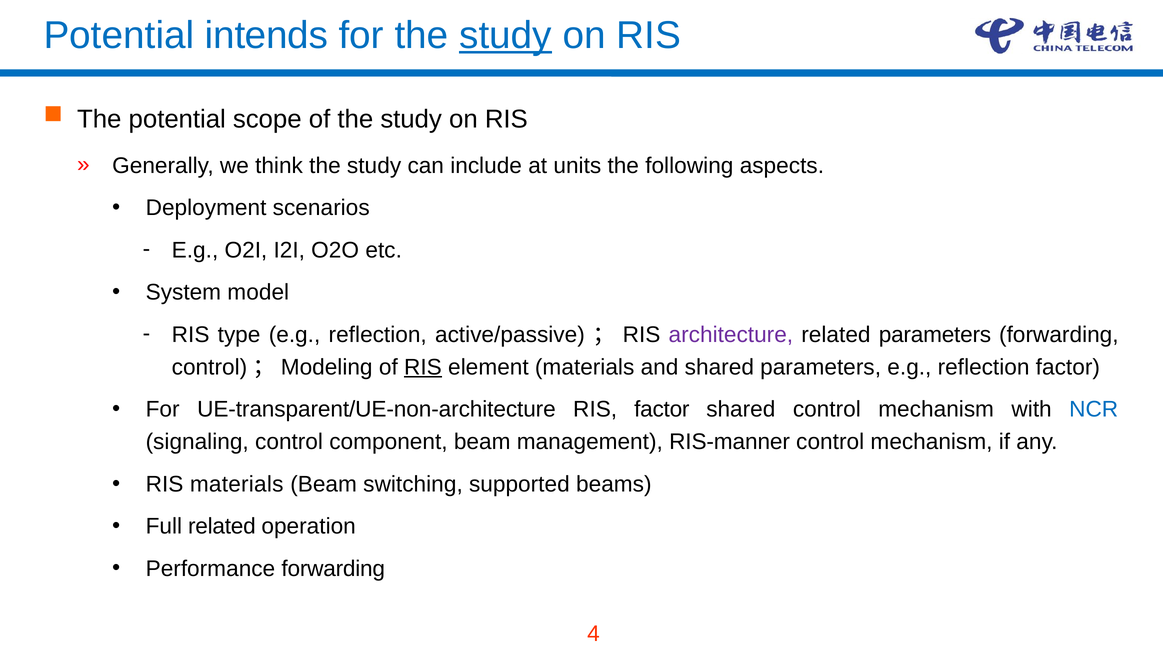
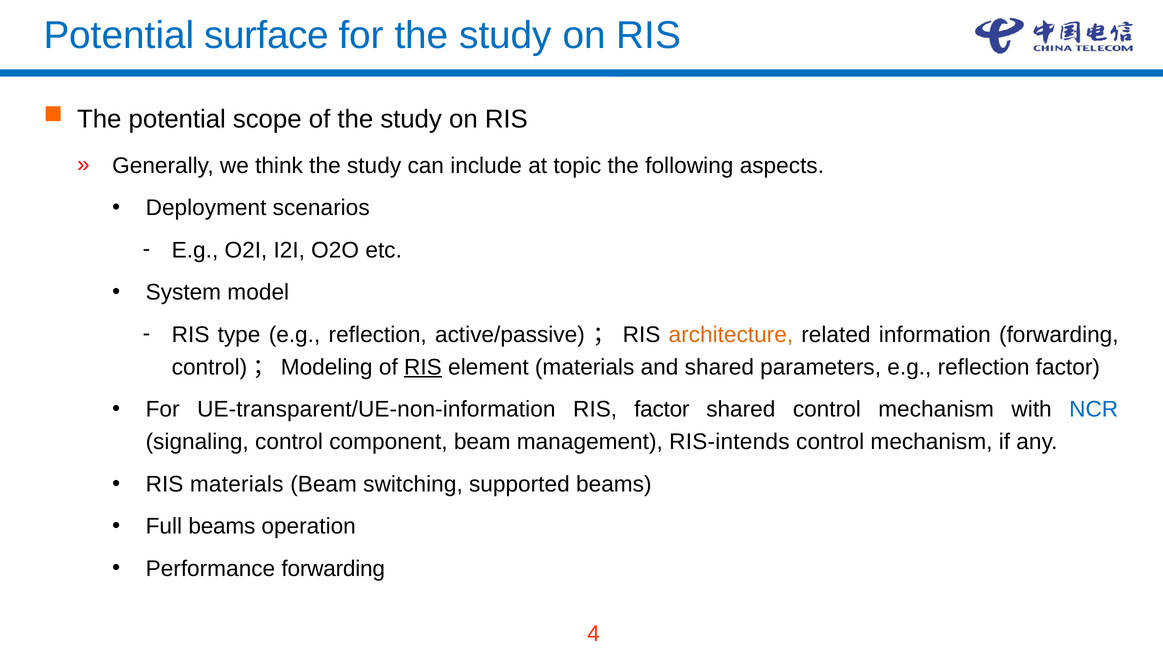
intends: intends -> surface (267, 36)
study underline: present -> none (505, 36)
units: units -> topic (577, 166)
architecture colour: purple -> orange (731, 335)
related parameters: parameters -> information (935, 335)
UE-transparent/UE-non-architecture: UE-transparent/UE-non-architecture -> UE-transparent/UE-non-information (376, 410)
RIS-manner: RIS-manner -> RIS-intends (729, 442)
Full related: related -> beams (222, 527)
